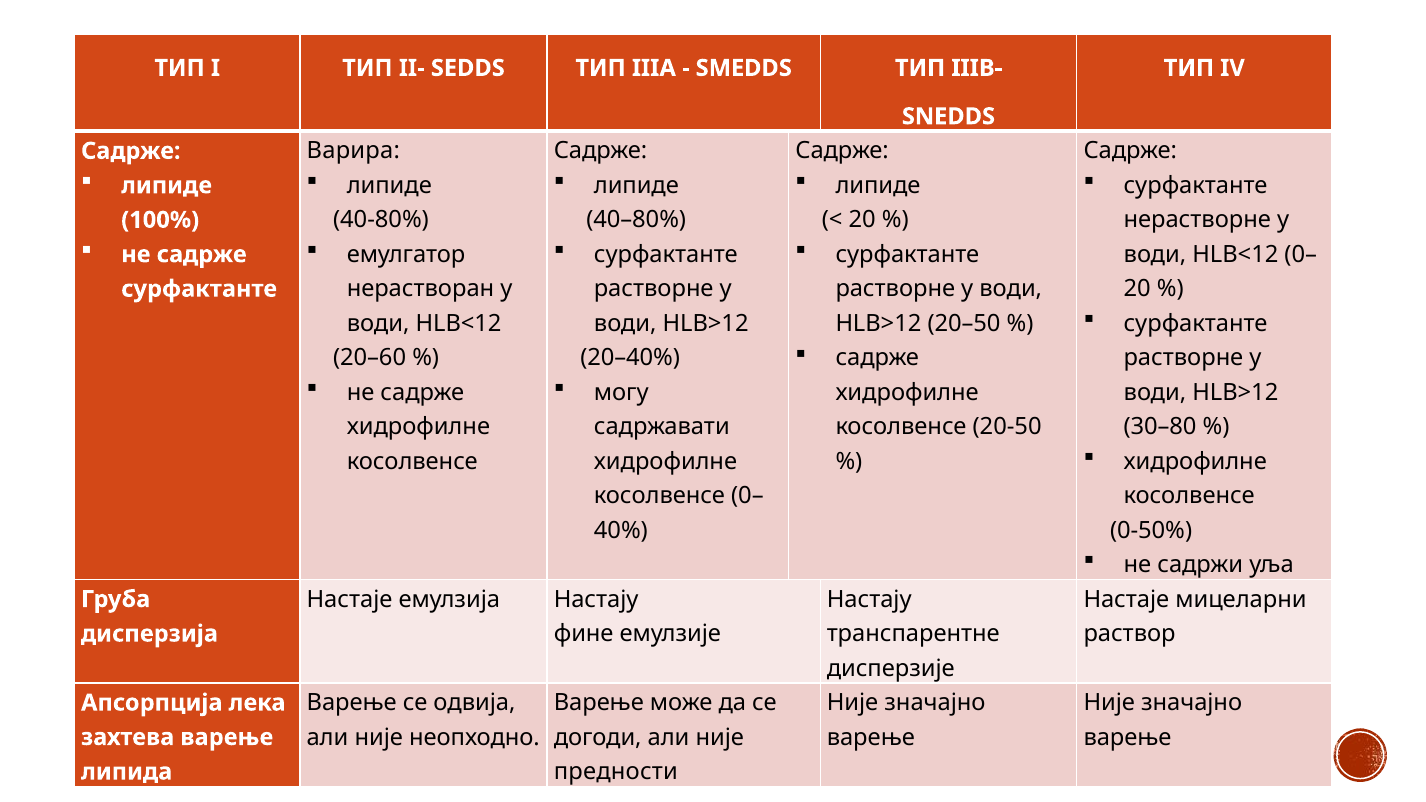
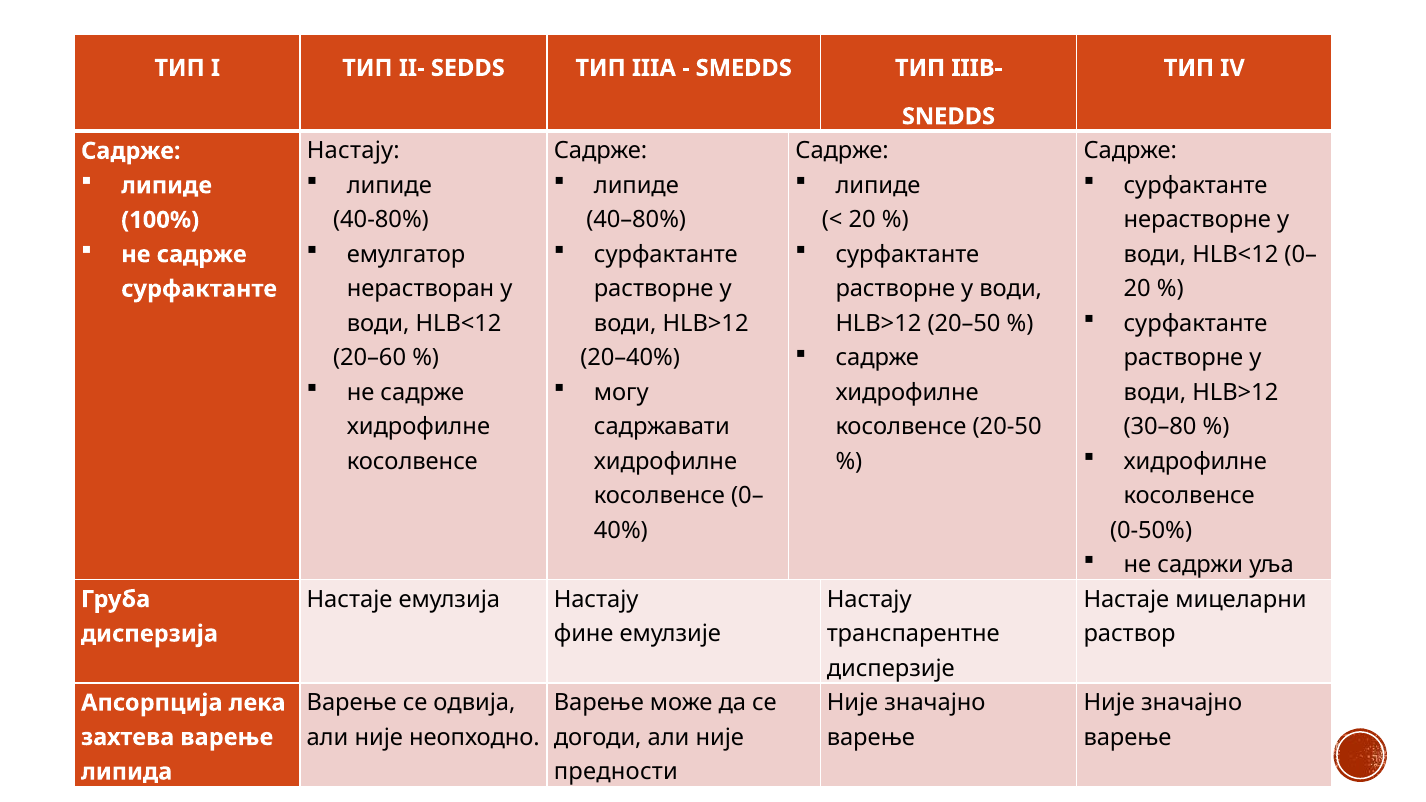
Варира: Варира -> Настају (353, 151)
